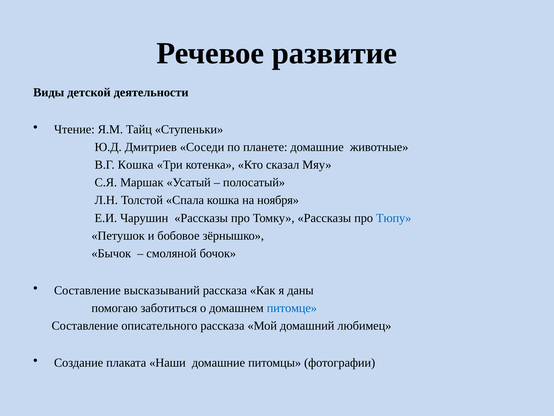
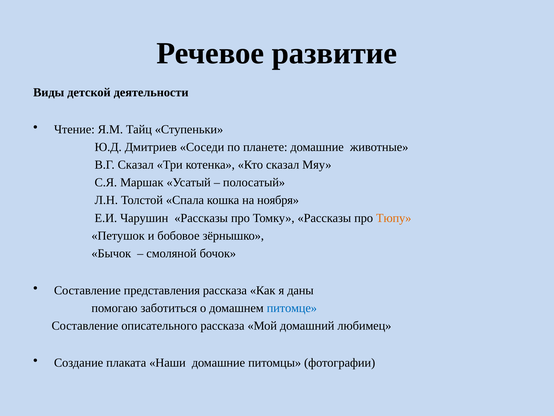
В.Г Кошка: Кошка -> Сказал (136, 165)
Тюпу colour: blue -> orange (394, 218)
высказываний: высказываний -> представления (162, 290)
